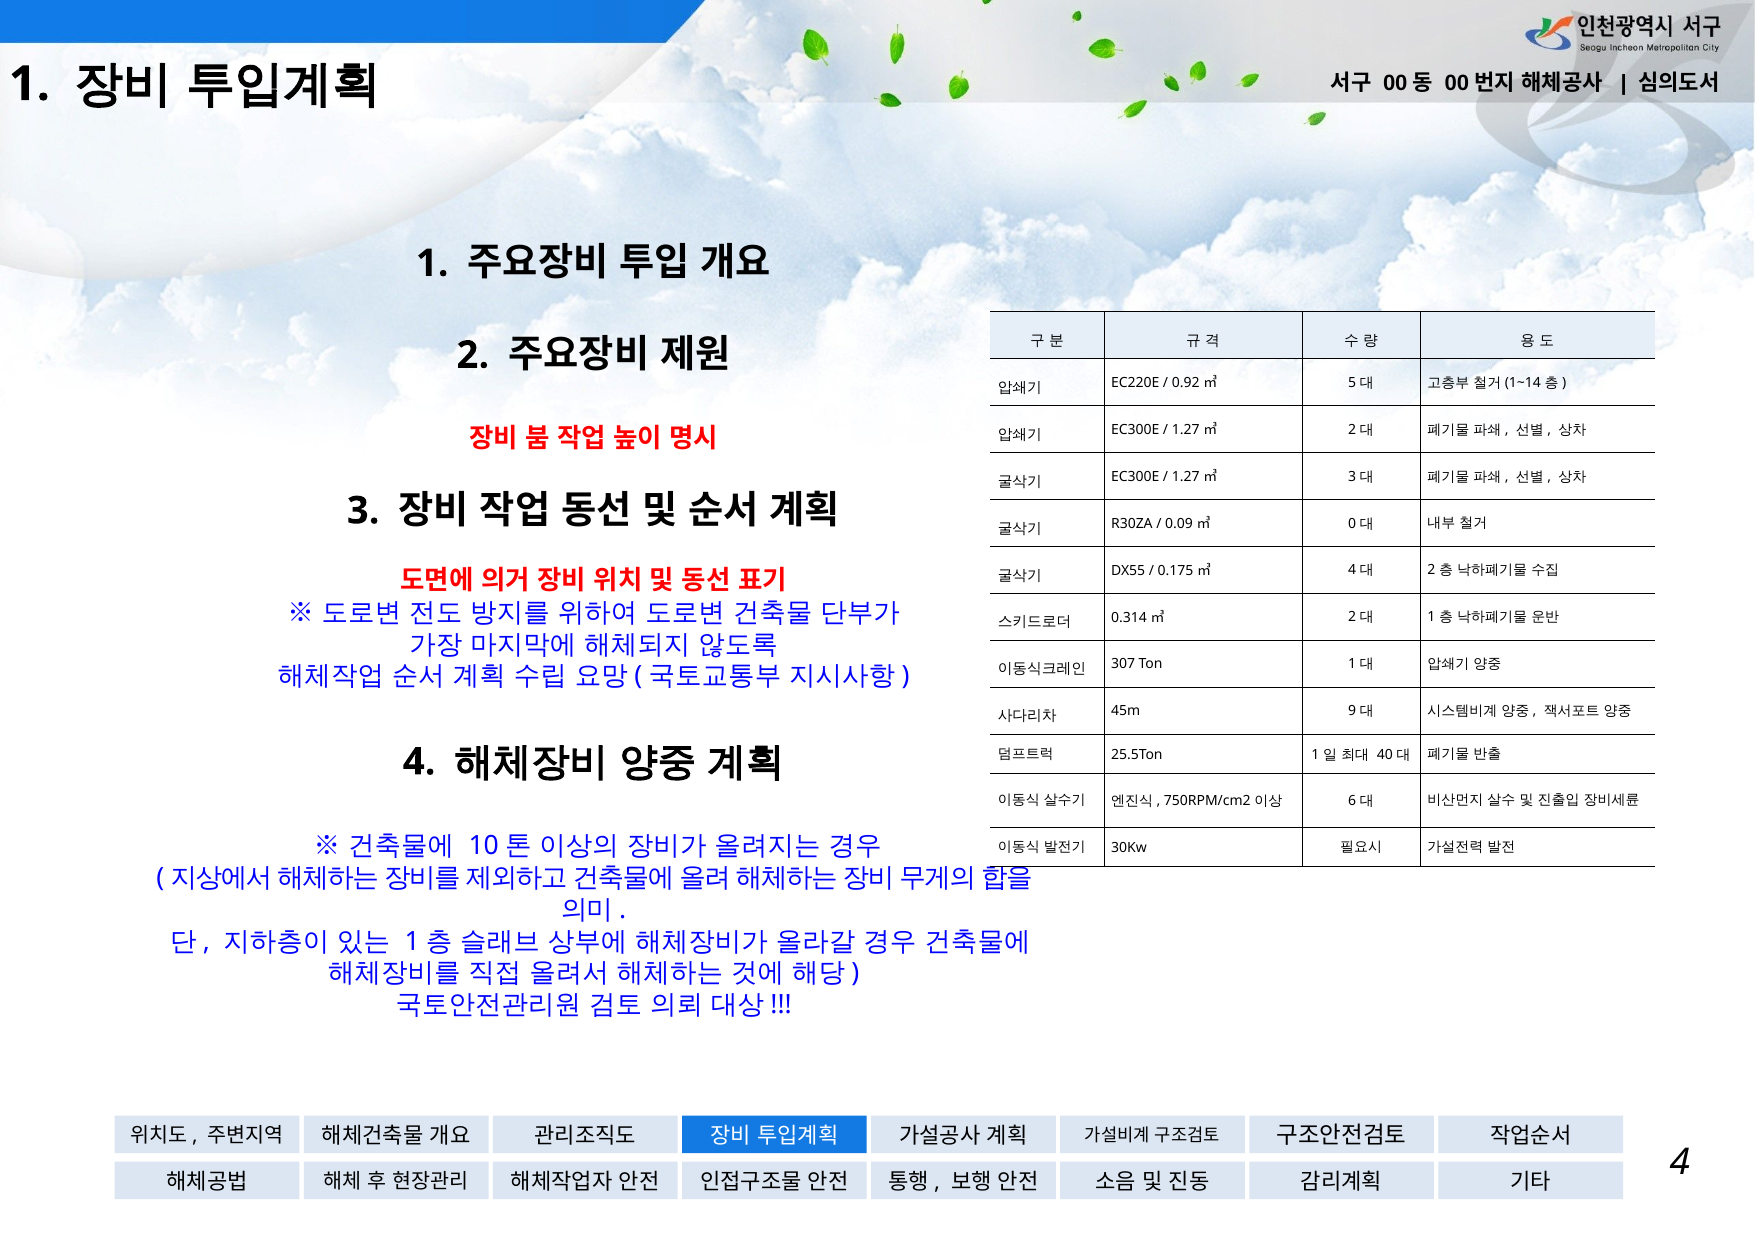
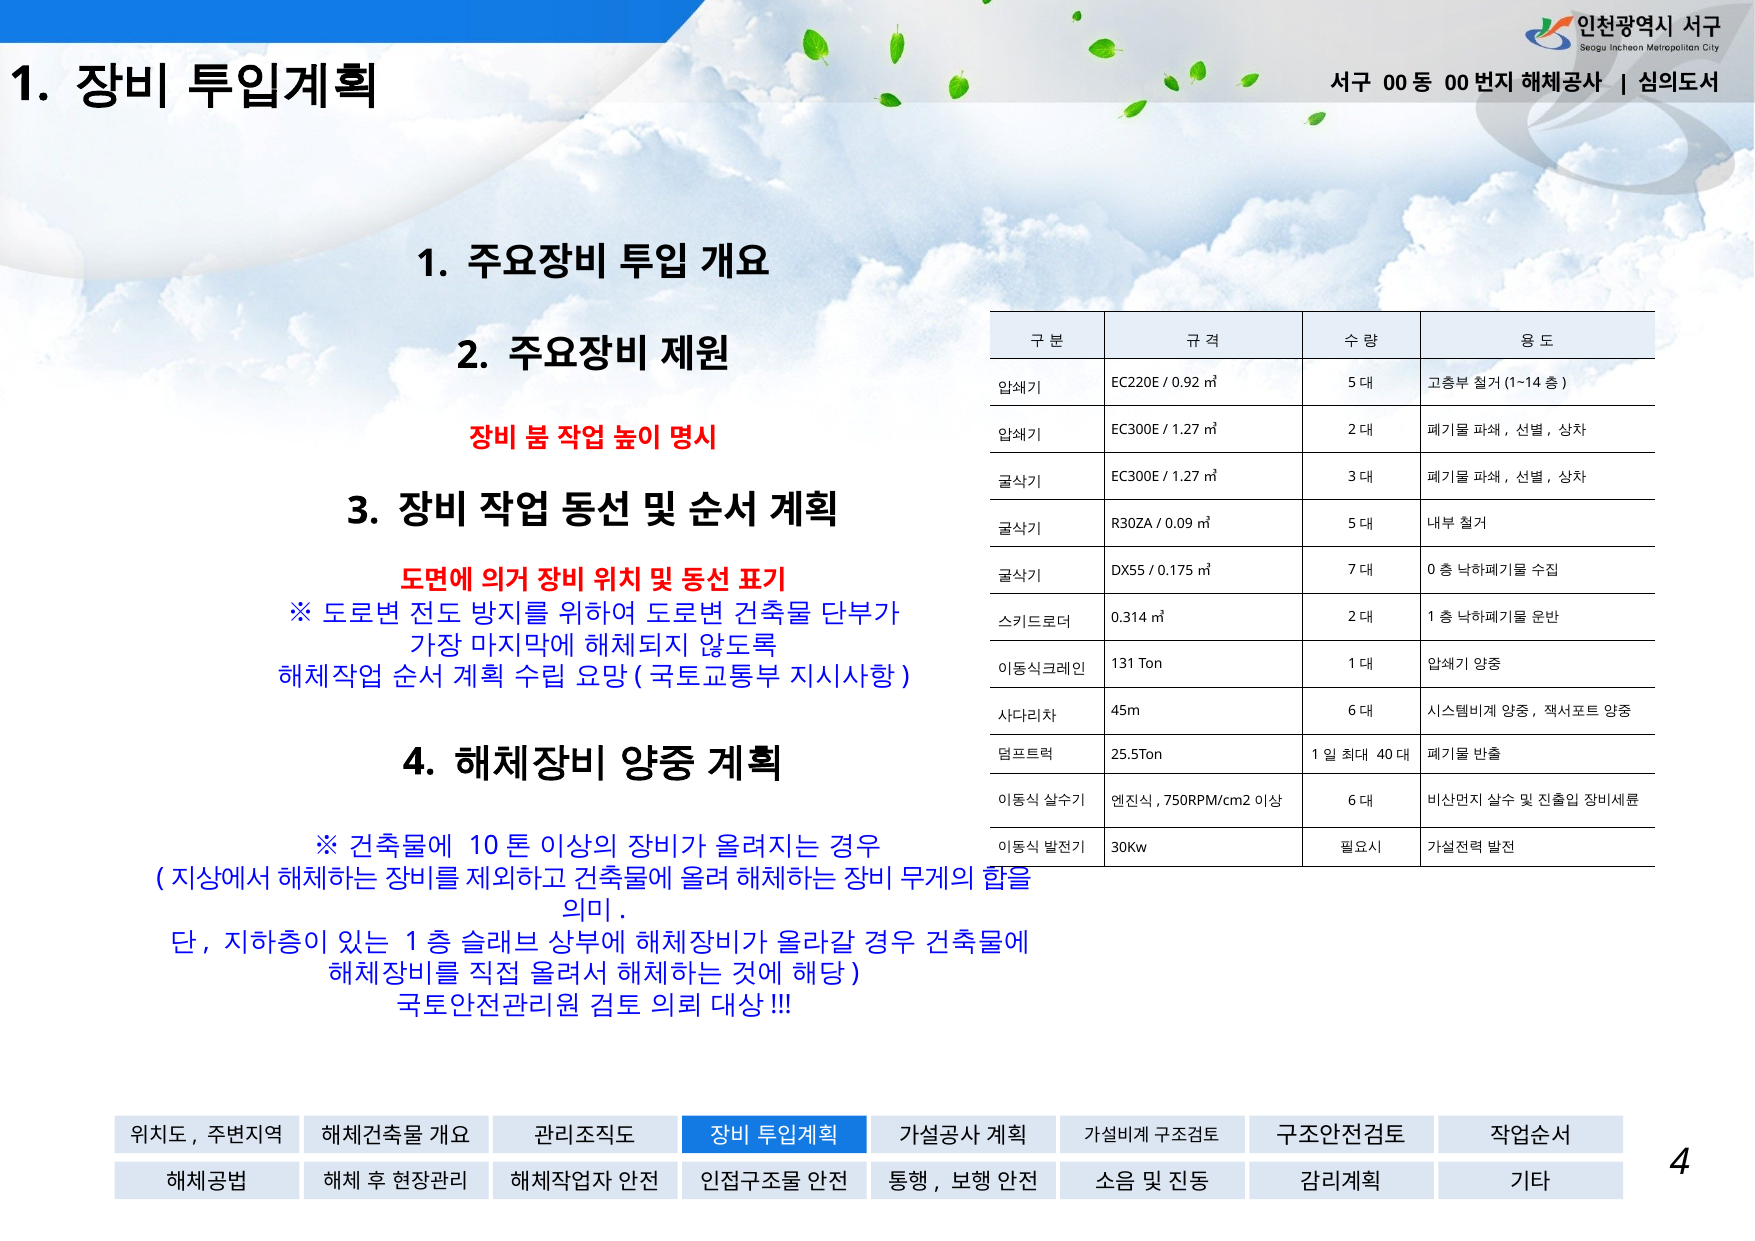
0: 0 -> 5 (1352, 523)
4: 4 -> 7 (1352, 570)
2: 2 -> 0 (1431, 570)
307: 307 -> 131 (1123, 664)
45m 9: 9 -> 6 (1352, 711)
